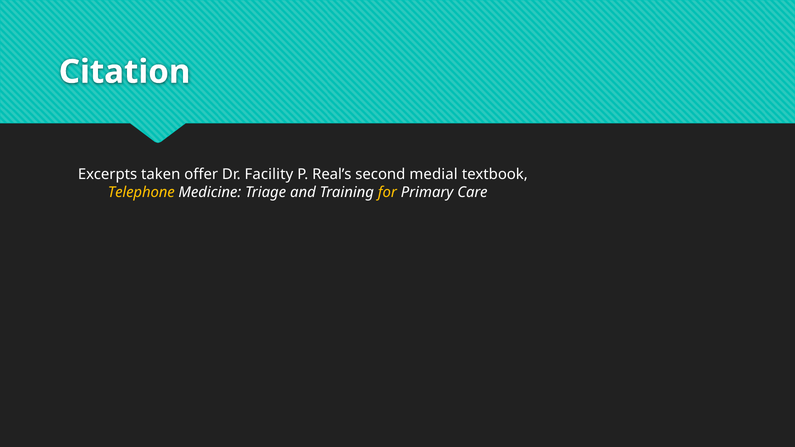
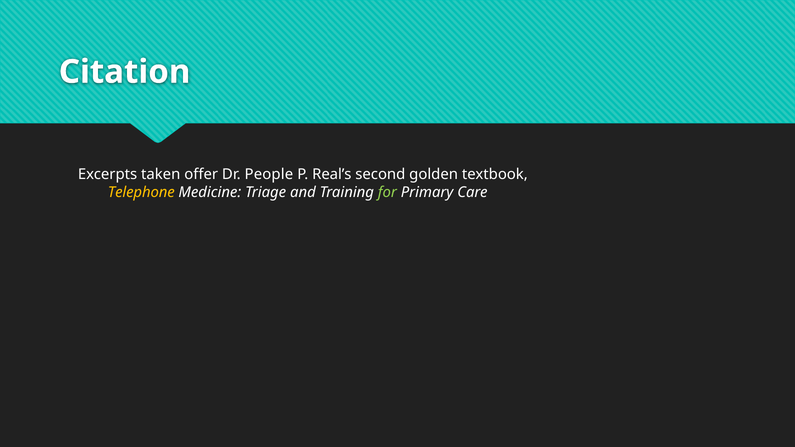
Facility: Facility -> People (269, 174)
medial: medial -> golden (434, 174)
for colour: yellow -> light green (387, 192)
